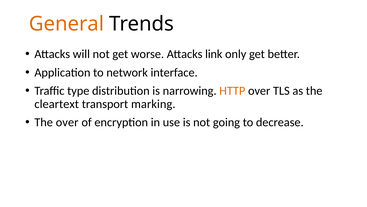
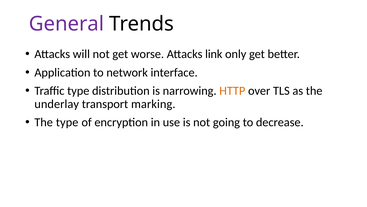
General colour: orange -> purple (66, 24)
cleartext: cleartext -> underlay (57, 104)
The over: over -> type (67, 122)
